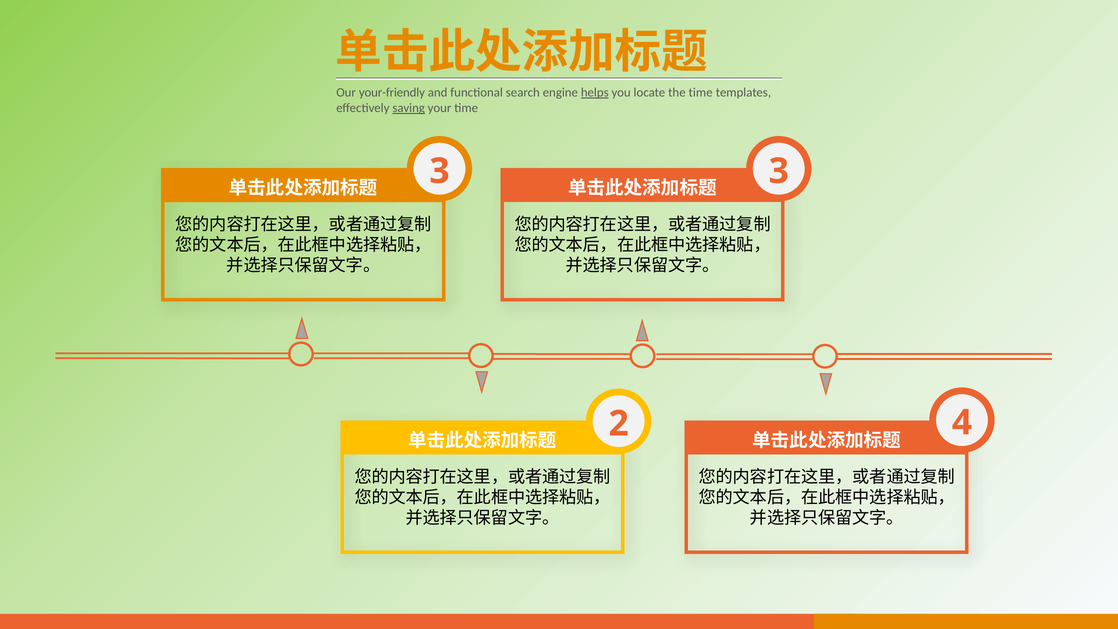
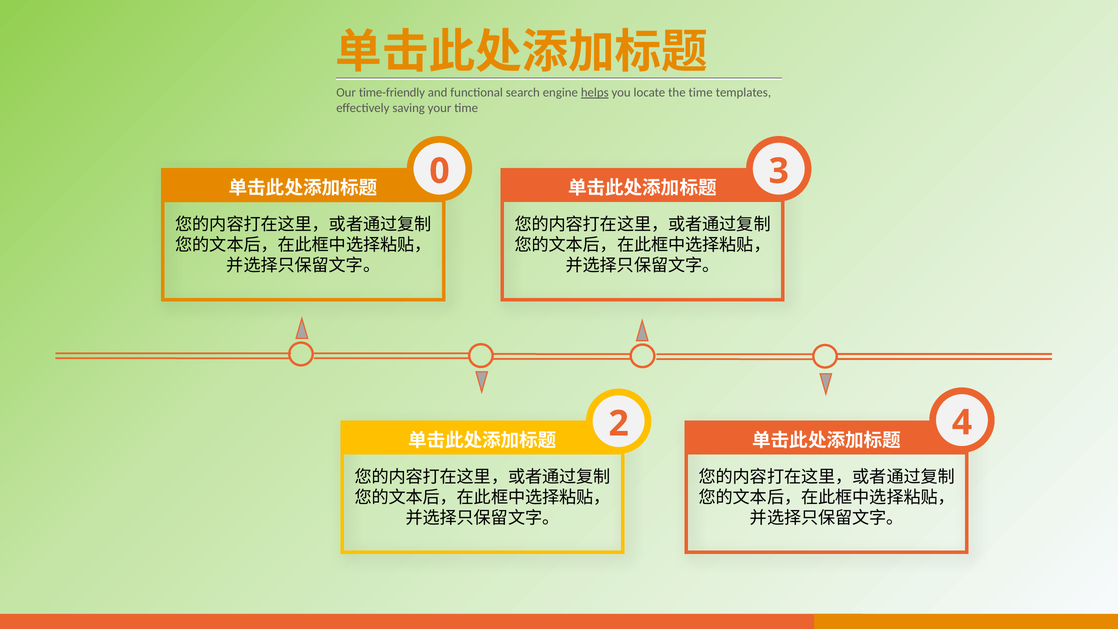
your-friendly: your-friendly -> time-friendly (392, 93)
saving underline: present -> none (409, 108)
3: 3 -> 0 (440, 171)
